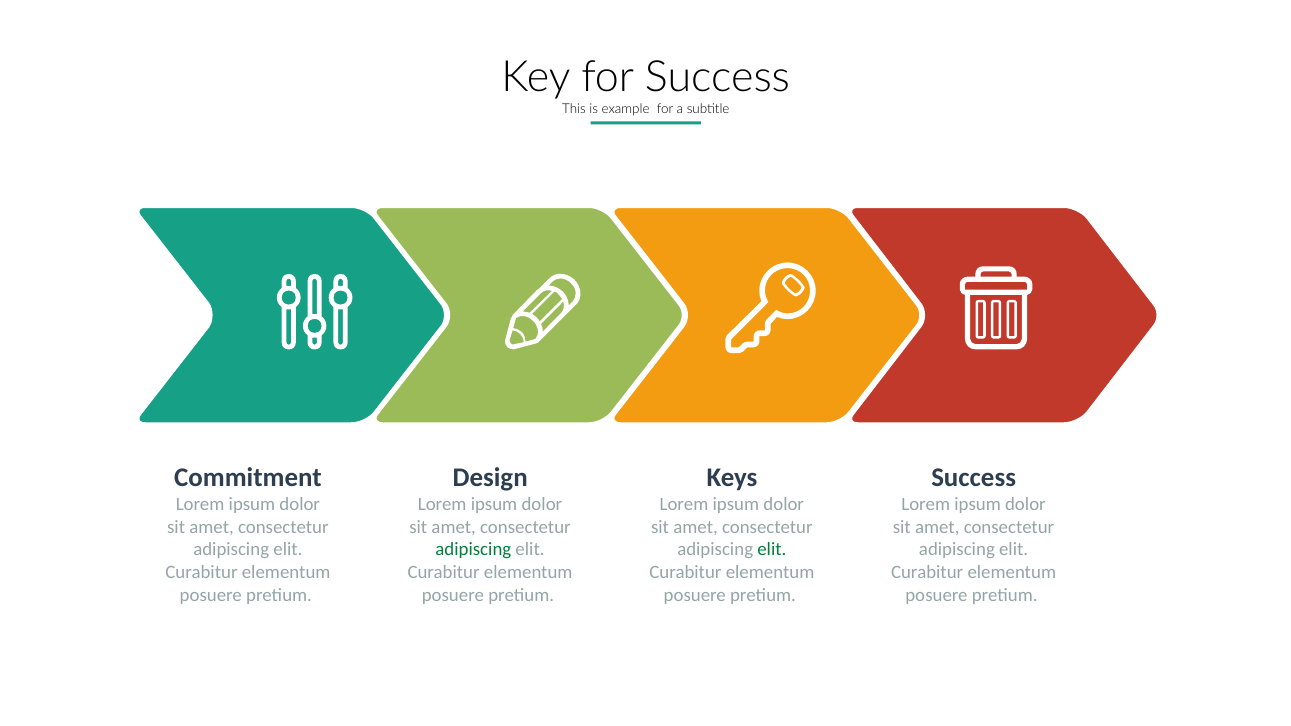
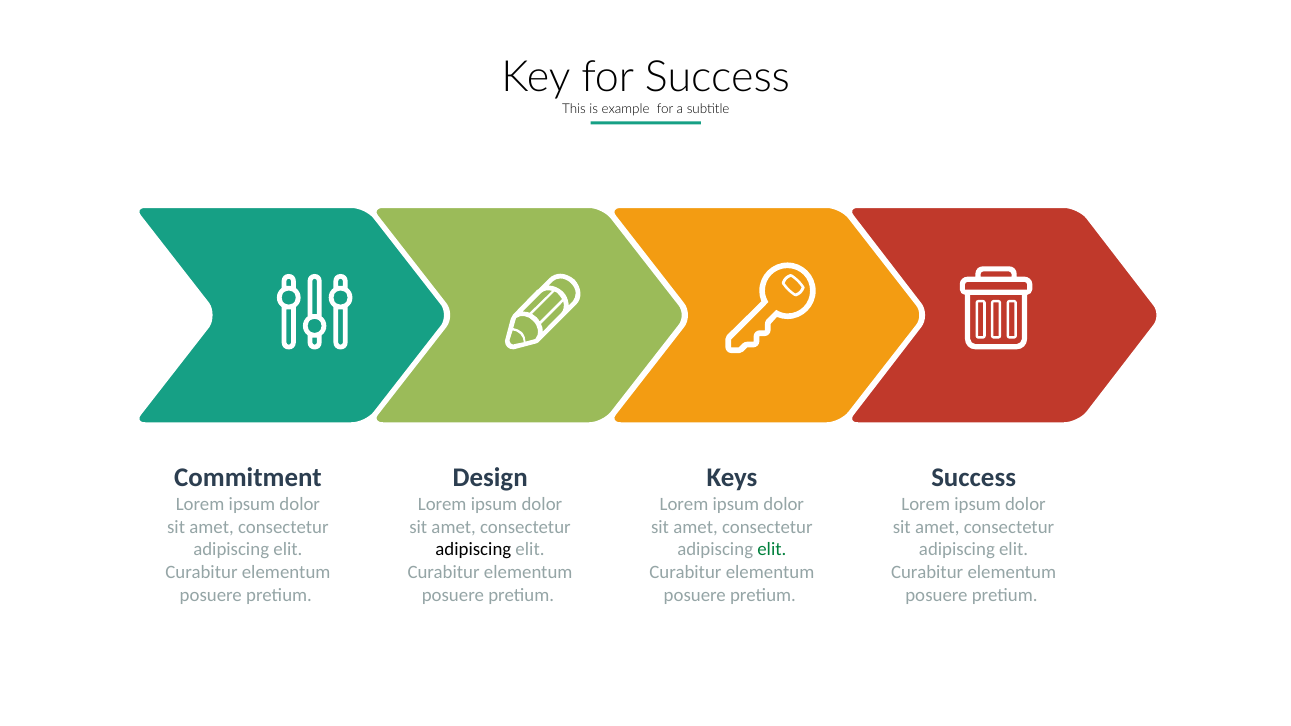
adipiscing colour: green -> black (473, 550)
